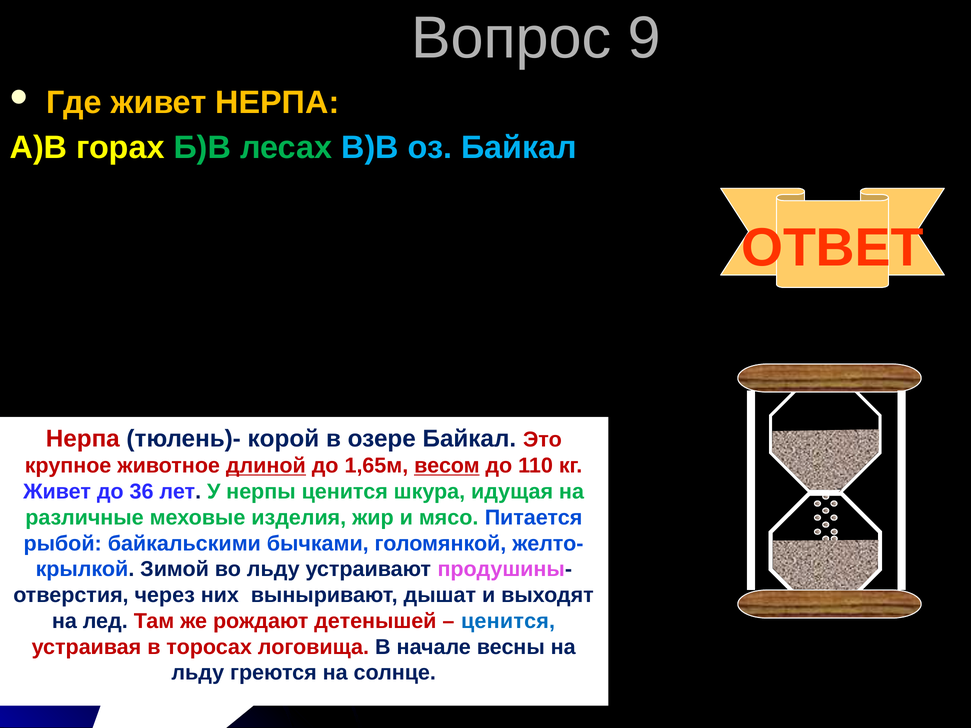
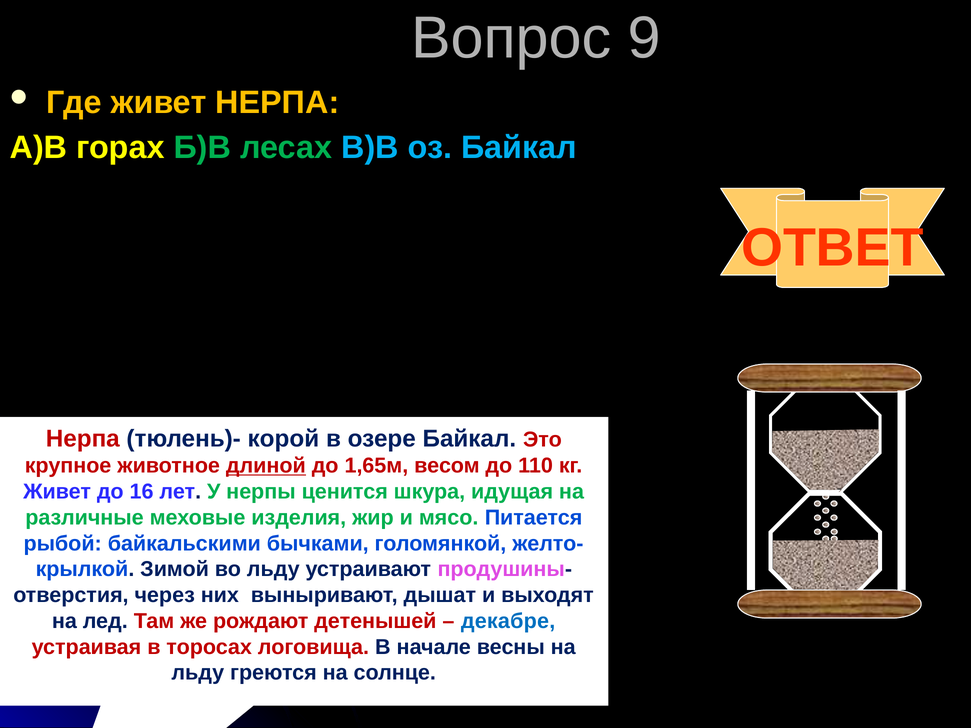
весом underline: present -> none (447, 466)
36: 36 -> 16 (142, 492)
ценится: ценится -> декабре (508, 621)
